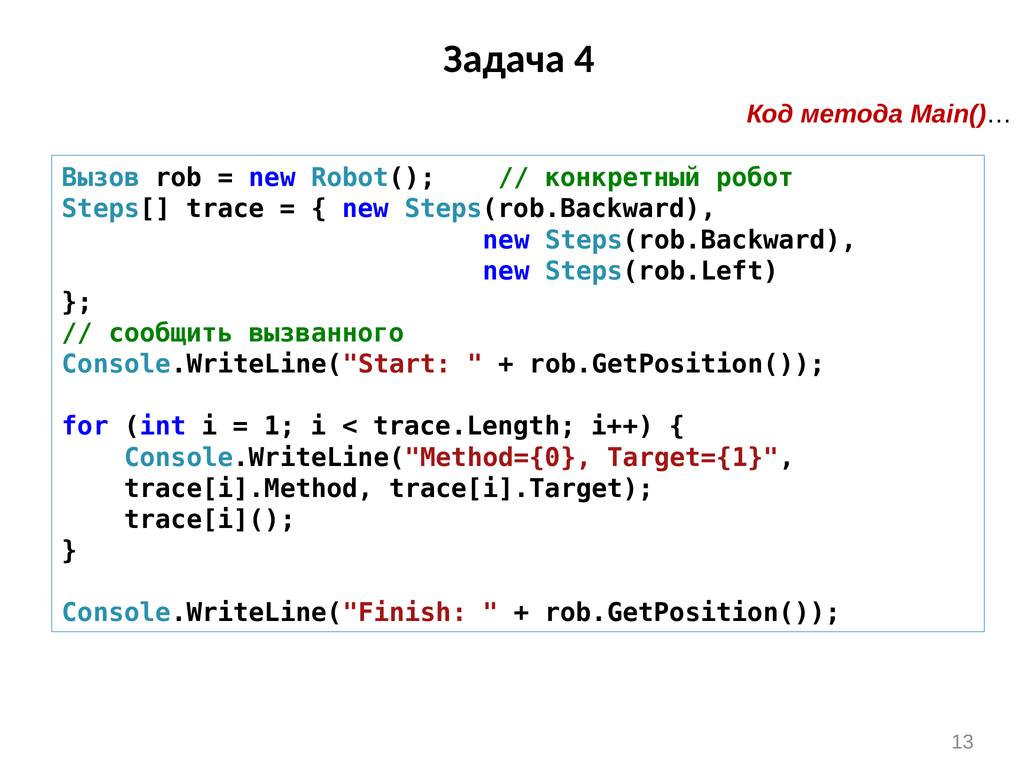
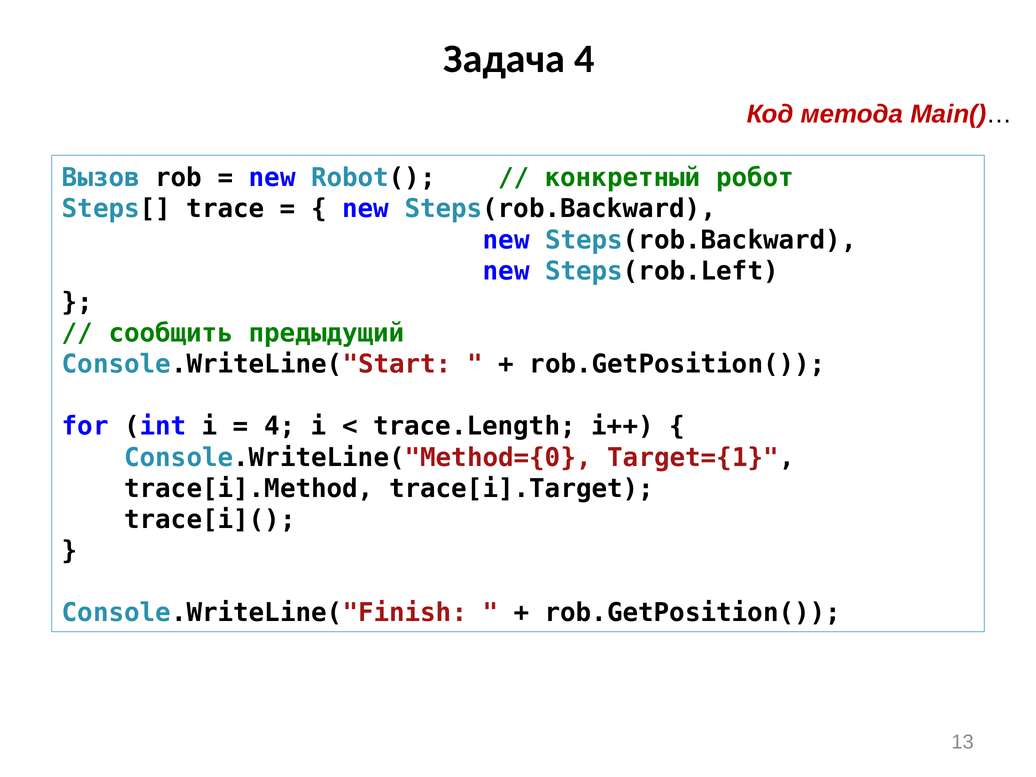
вызванного: вызванного -> предыдущий (327, 333)
1: 1 -> 4 (280, 426)
